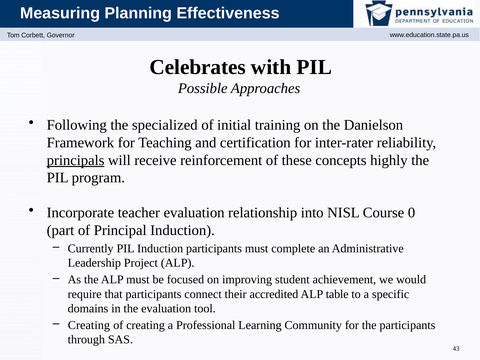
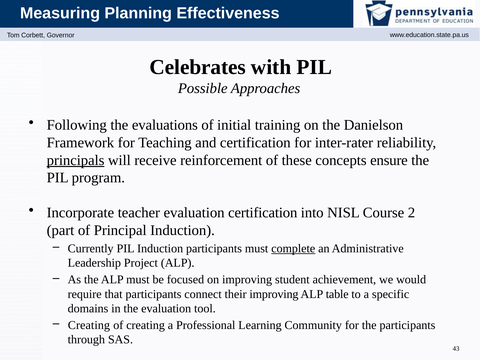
specialized: specialized -> evaluations (165, 125)
highly: highly -> ensure (389, 160)
evaluation relationship: relationship -> certification (263, 213)
0: 0 -> 2 (412, 213)
complete underline: none -> present (293, 248)
their accredited: accredited -> improving (274, 294)
